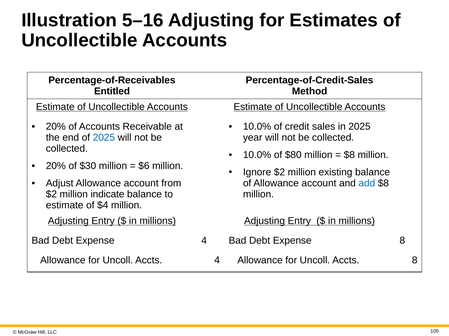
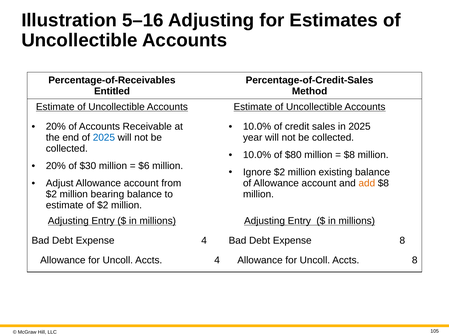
add colour: blue -> orange (367, 184)
indicate: indicate -> bearing (107, 195)
of $4: $4 -> $2 (103, 206)
